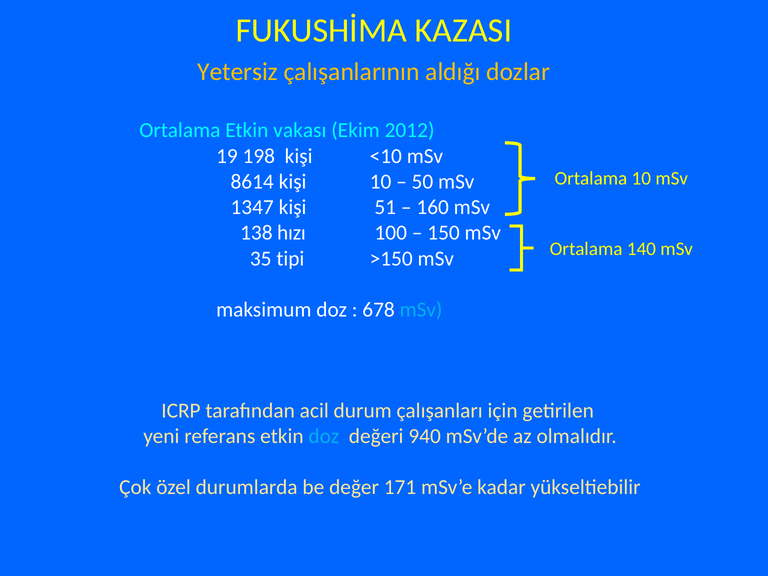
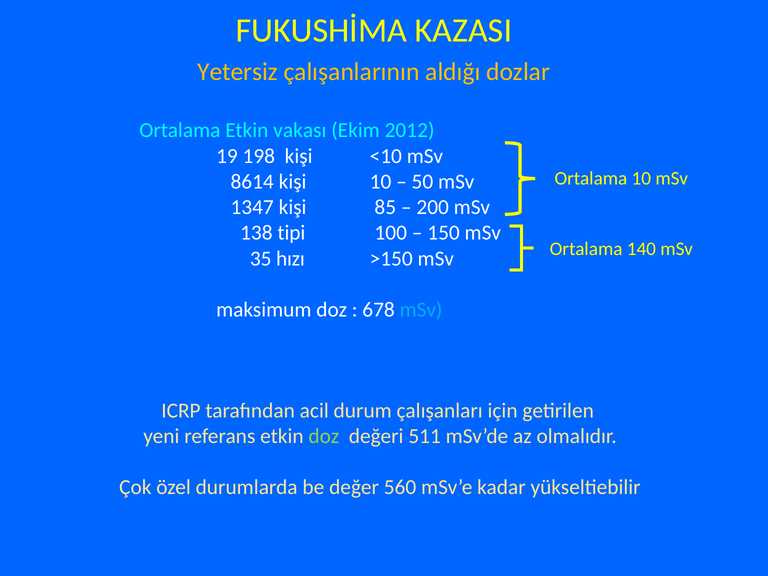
51: 51 -> 85 (385, 207)
160: 160 -> 200 (433, 207)
hızı: hızı -> tipi (291, 233)
tipi: tipi -> hızı (290, 258)
doz colour: light blue -> light green (324, 436)
940: 940 -> 511 (425, 436)
171: 171 -> 560 (400, 487)
